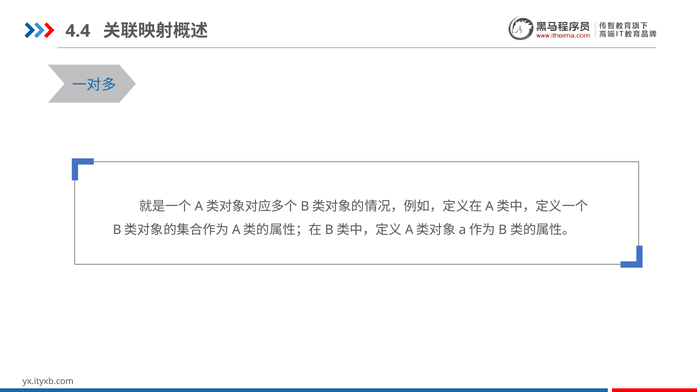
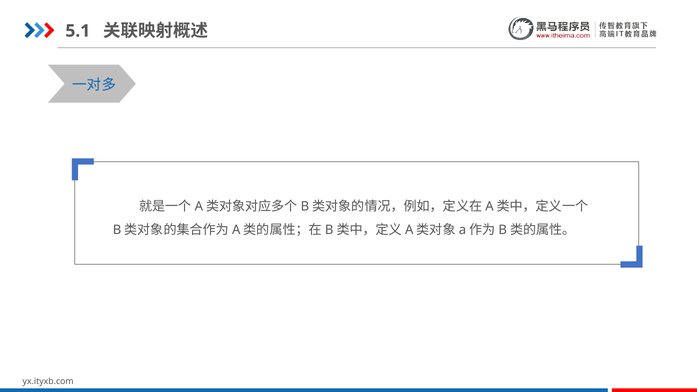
4.4: 4.4 -> 5.1 (78, 31)
